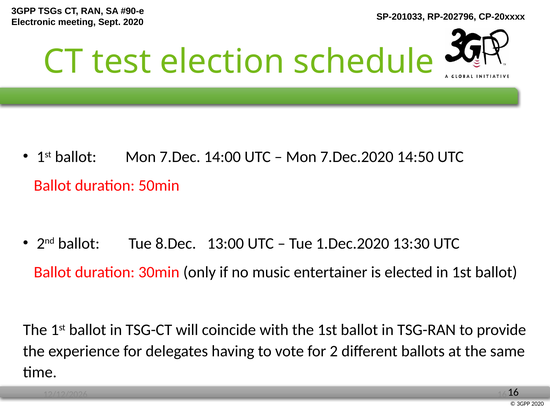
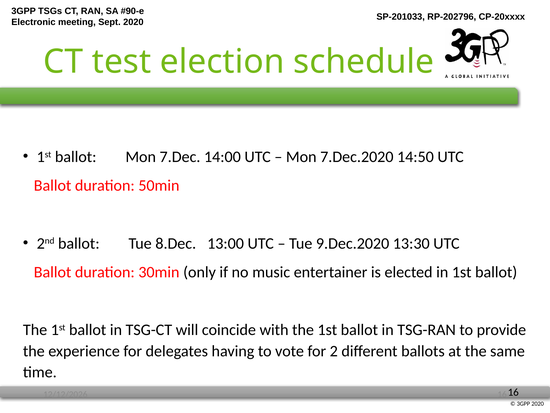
1.Dec.2020: 1.Dec.2020 -> 9.Dec.2020 (353, 243)
